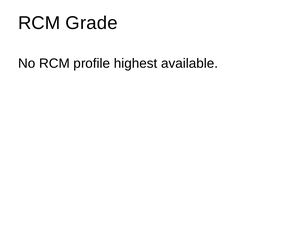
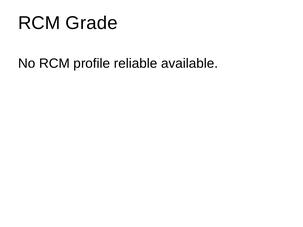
highest: highest -> reliable (136, 64)
